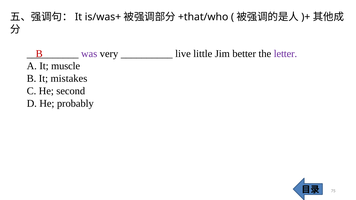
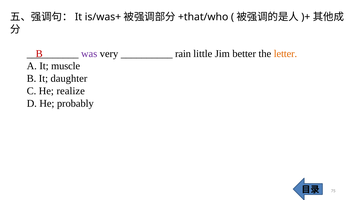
live: live -> rain (183, 54)
letter colour: purple -> orange (285, 54)
mistakes: mistakes -> daughter (69, 79)
second: second -> realize (71, 91)
